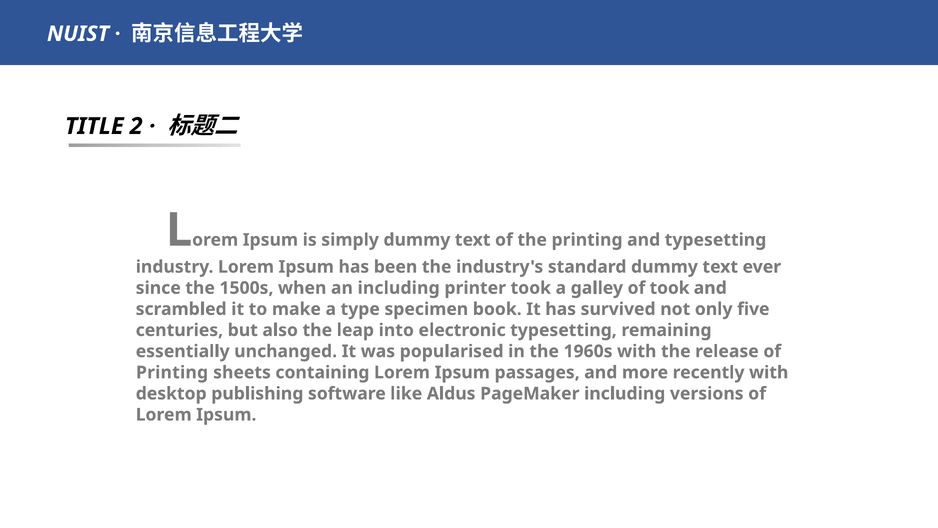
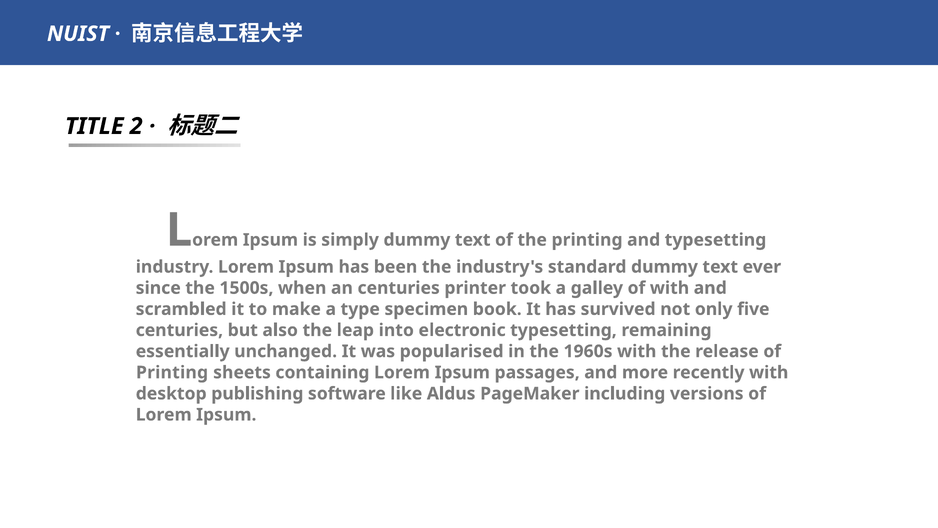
an including: including -> centuries (399, 288)
of took: took -> with (670, 288)
